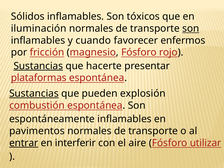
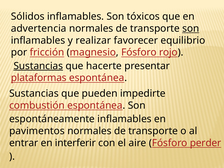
iluminación: iluminación -> advertencia (39, 28)
cuando: cuando -> realizar (93, 40)
enfermos: enfermos -> equilibrio (183, 40)
Sustancias underline: present -> none (34, 94)
explosión: explosión -> impedirte (143, 94)
entrar underline: present -> none (24, 143)
utilizar: utilizar -> perder (206, 143)
